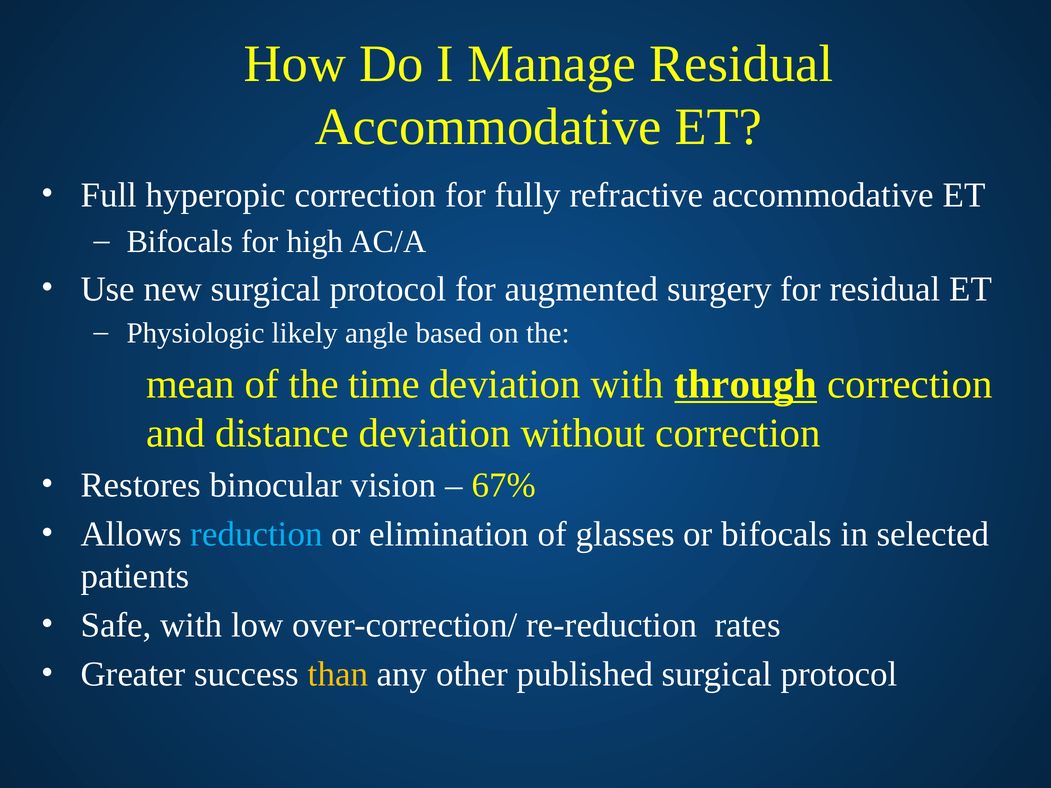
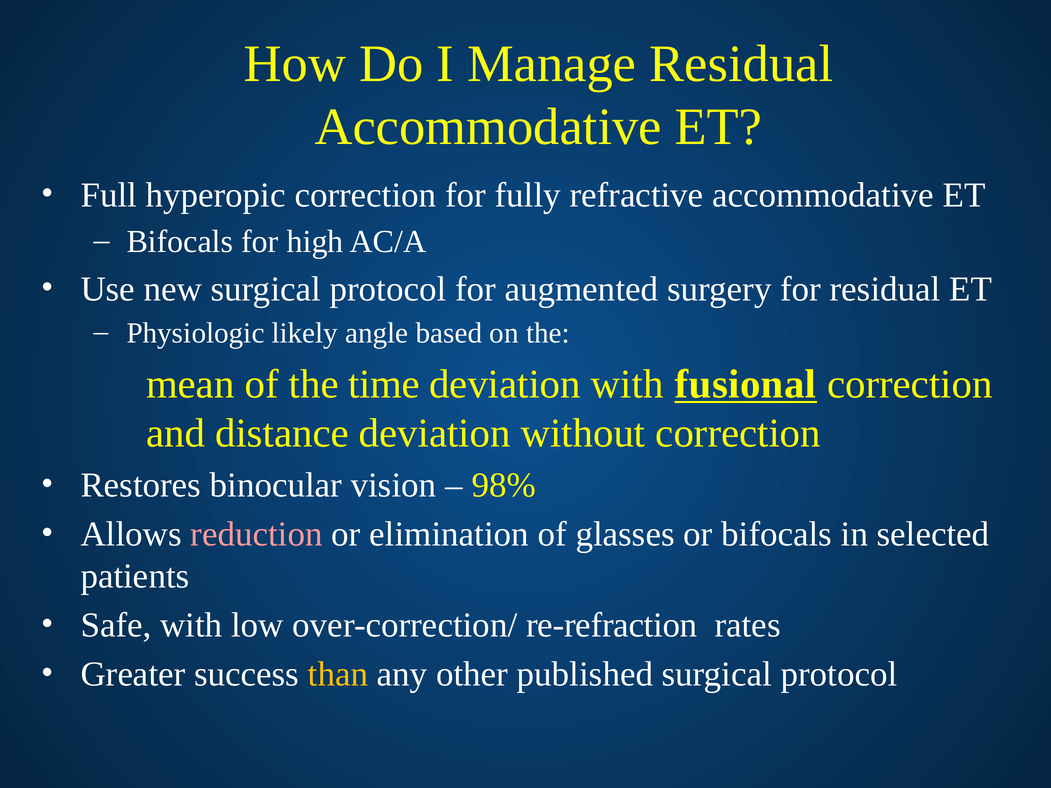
through: through -> fusional (746, 384)
67%: 67% -> 98% (504, 485)
reduction colour: light blue -> pink (257, 534)
re-reduction: re-reduction -> re-refraction (612, 625)
